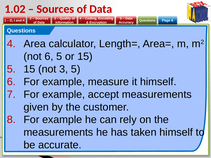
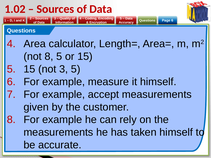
not 6: 6 -> 8 (49, 57)
